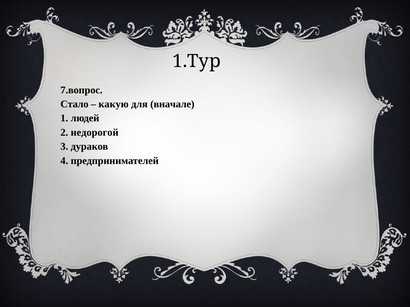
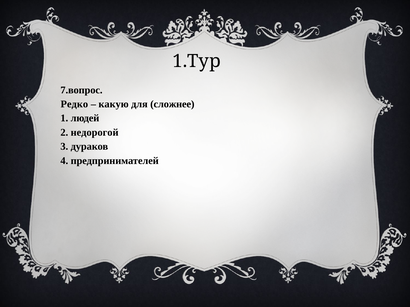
Стало: Стало -> Редко (74, 104)
вначале: вначале -> сложнее (172, 104)
